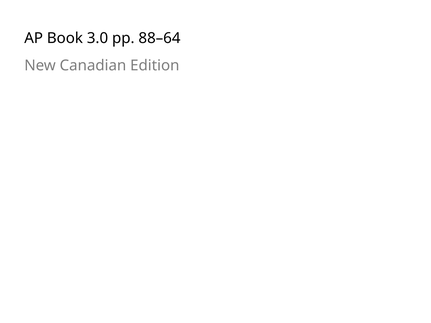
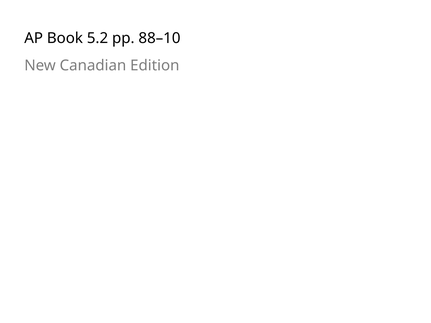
3.0: 3.0 -> 5.2 (97, 38)
88–64: 88–64 -> 88–10 (159, 38)
